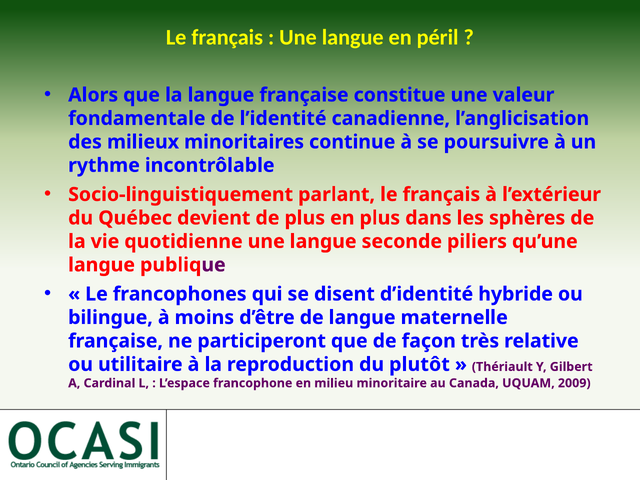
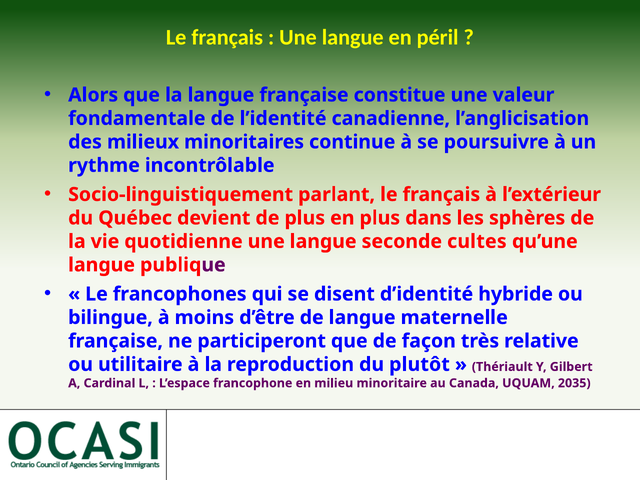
piliers: piliers -> cultes (477, 241)
2009: 2009 -> 2035 (574, 383)
